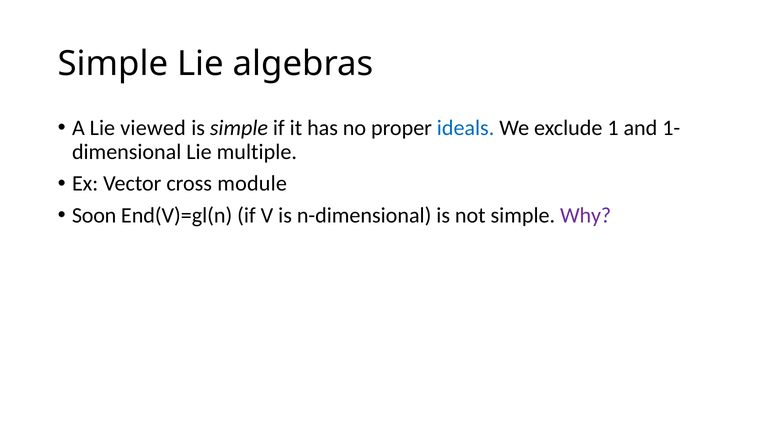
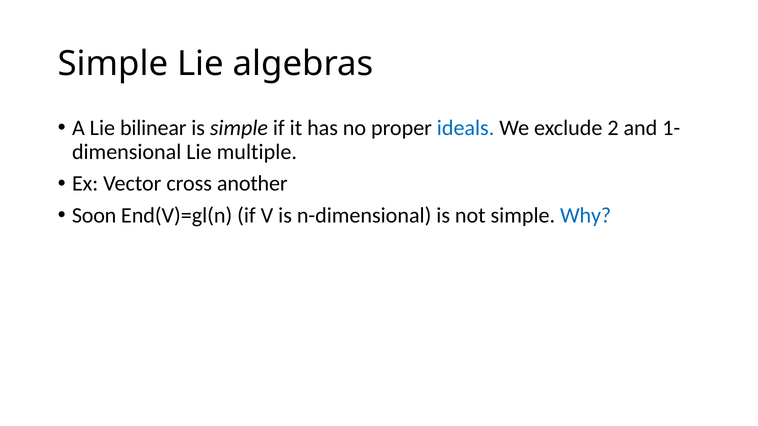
viewed: viewed -> bilinear (153, 128)
1: 1 -> 2 (613, 128)
module: module -> another (252, 184)
Why colour: purple -> blue (586, 216)
